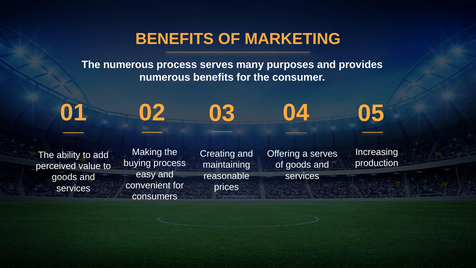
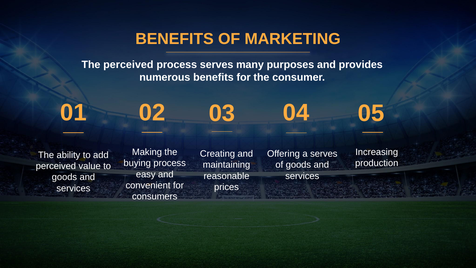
The numerous: numerous -> perceived (128, 65)
